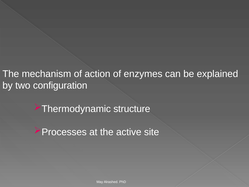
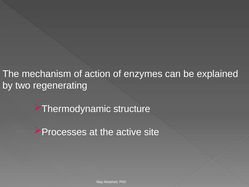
configuration: configuration -> regenerating (60, 85)
